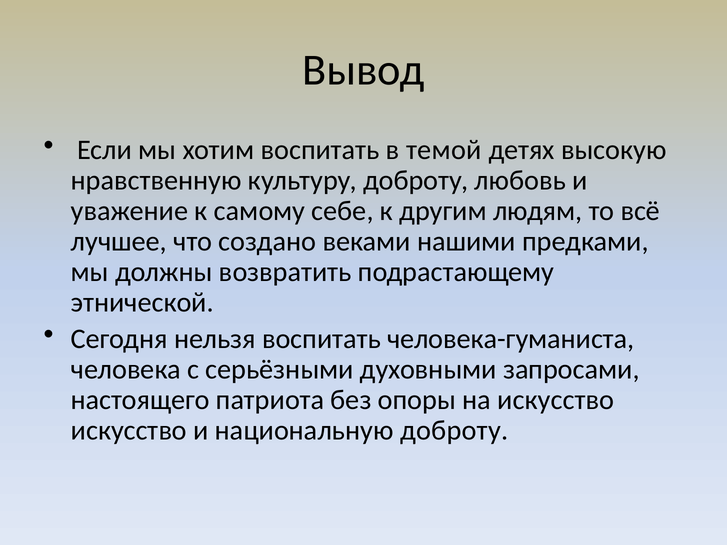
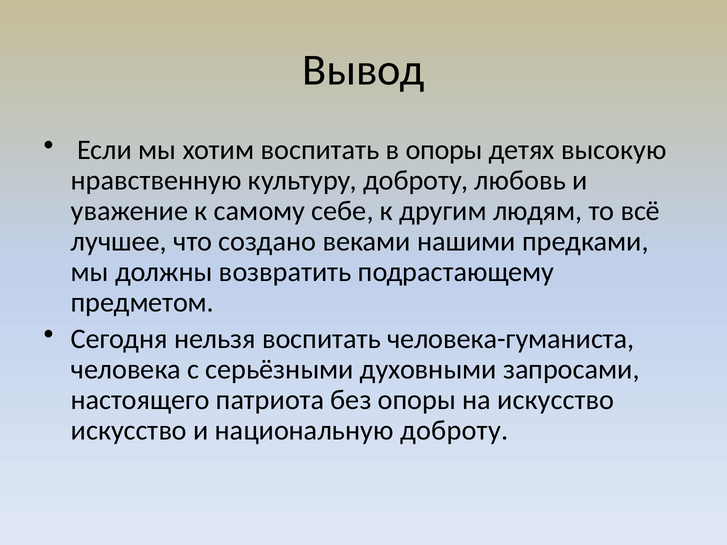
в темой: темой -> опоры (444, 150)
этнической: этнической -> предметом (142, 303)
